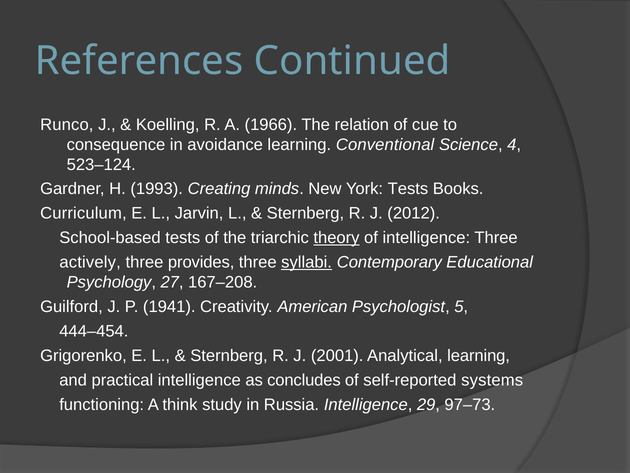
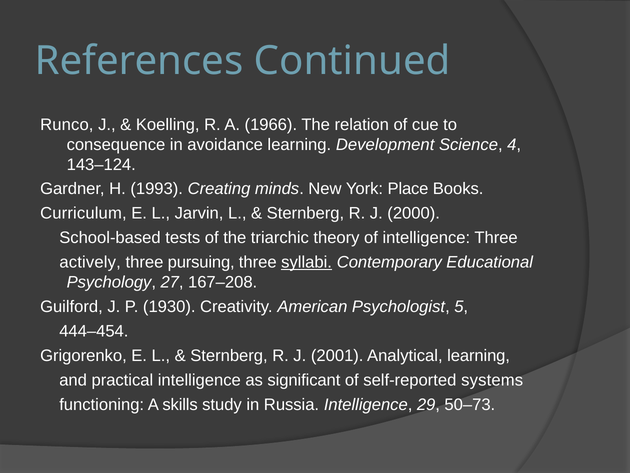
Conventional: Conventional -> Development (385, 144)
523–124: 523–124 -> 143–124 (101, 164)
York Tests: Tests -> Place (408, 189)
2012: 2012 -> 2000 (414, 213)
theory underline: present -> none (336, 238)
provides: provides -> pursuing (201, 262)
1941: 1941 -> 1930 (169, 306)
concludes: concludes -> significant (304, 380)
think: think -> skills (180, 404)
97–73: 97–73 -> 50–73 (470, 404)
